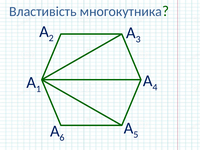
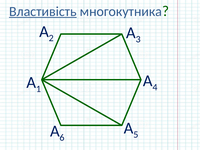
Властивість underline: none -> present (43, 11)
